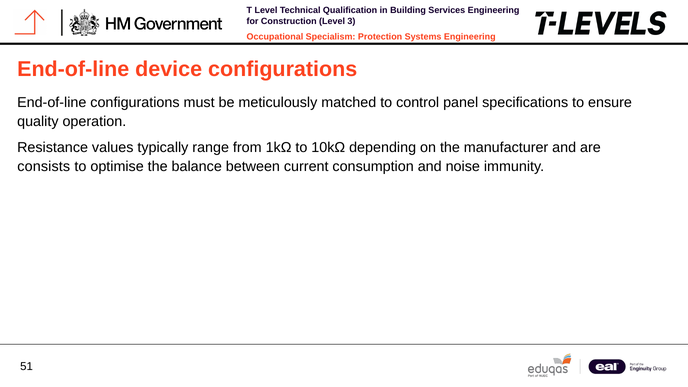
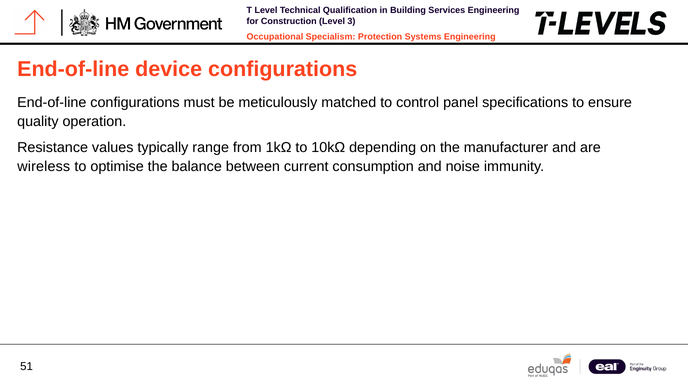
consists: consists -> wireless (44, 167)
